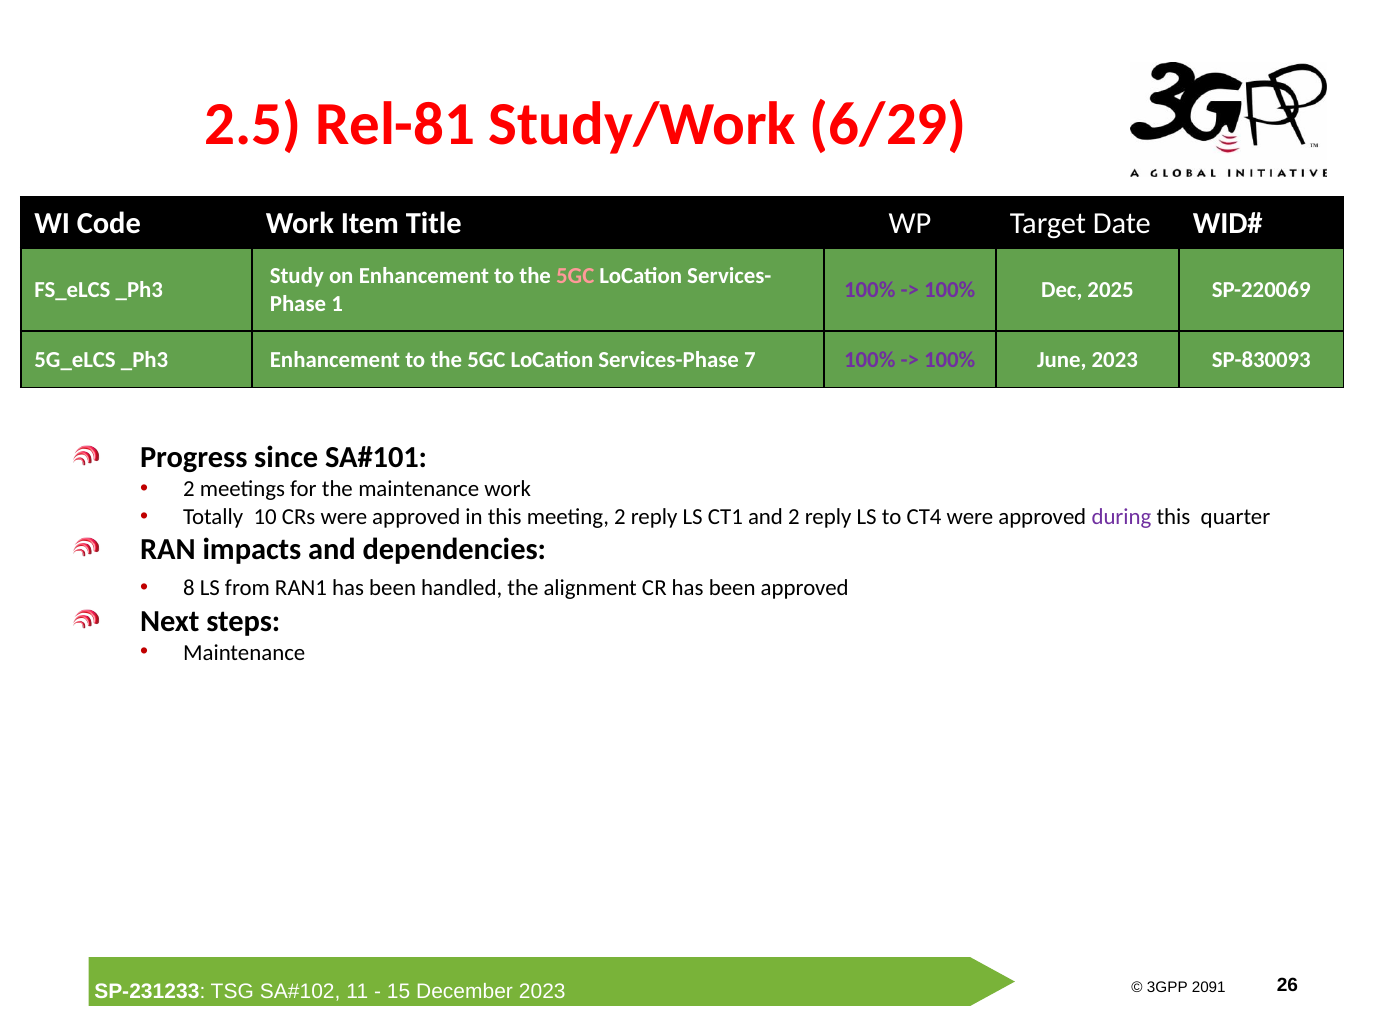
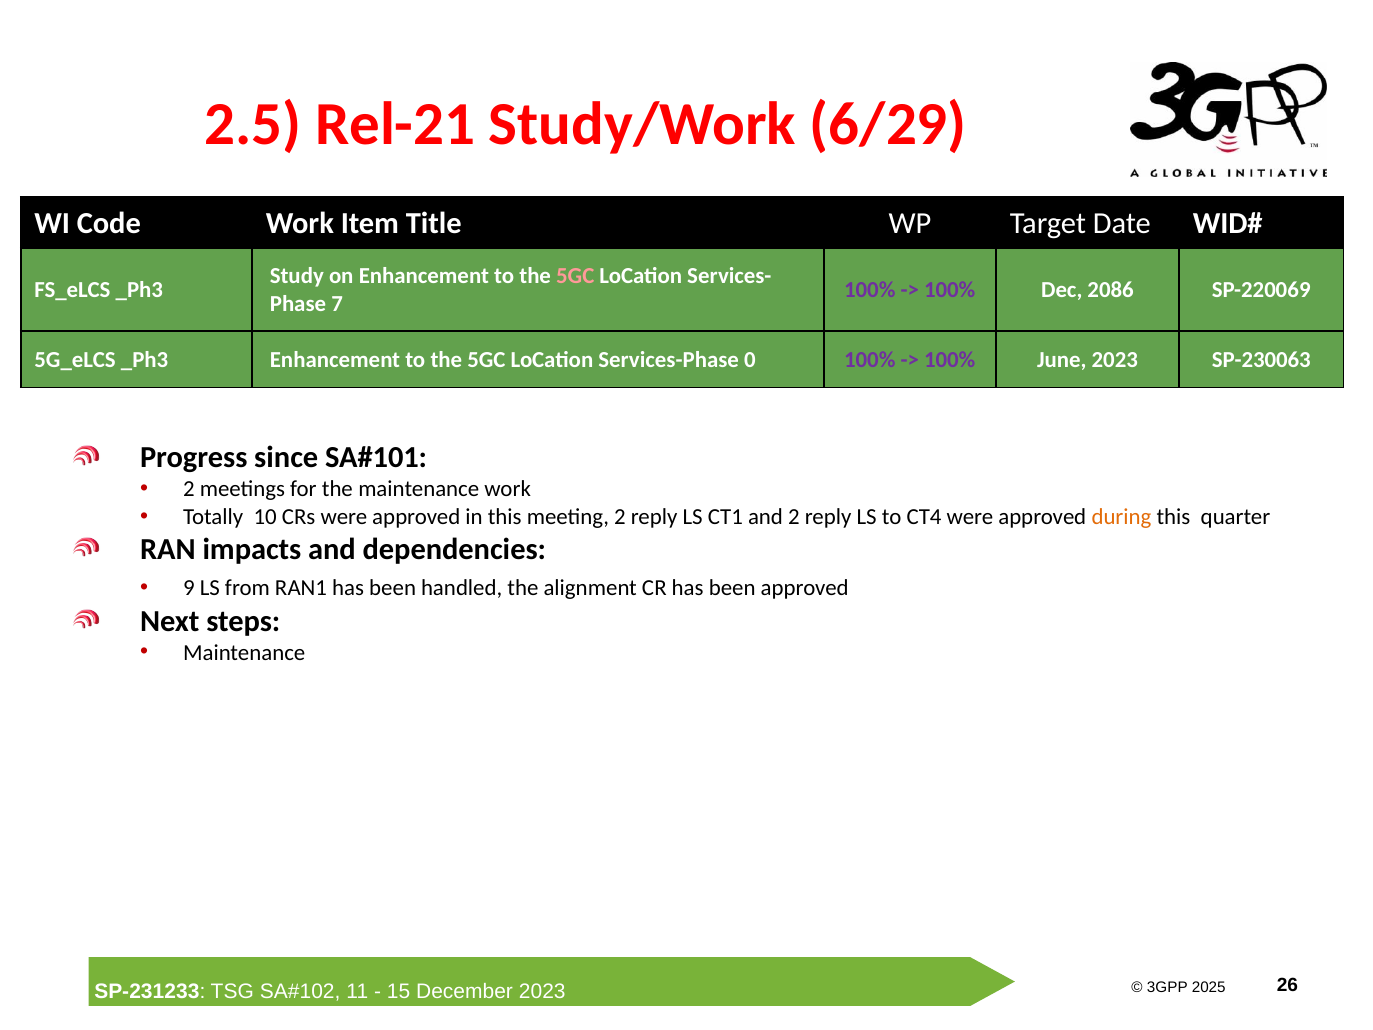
Rel-81: Rel-81 -> Rel-21 (395, 124)
2025: 2025 -> 2086 (1111, 290)
1: 1 -> 7 (337, 304)
7: 7 -> 0 (750, 359)
SP-830093: SP-830093 -> SP-230063 (1261, 359)
during colour: purple -> orange (1121, 517)
8: 8 -> 9 (189, 588)
2091: 2091 -> 2025 (1209, 987)
